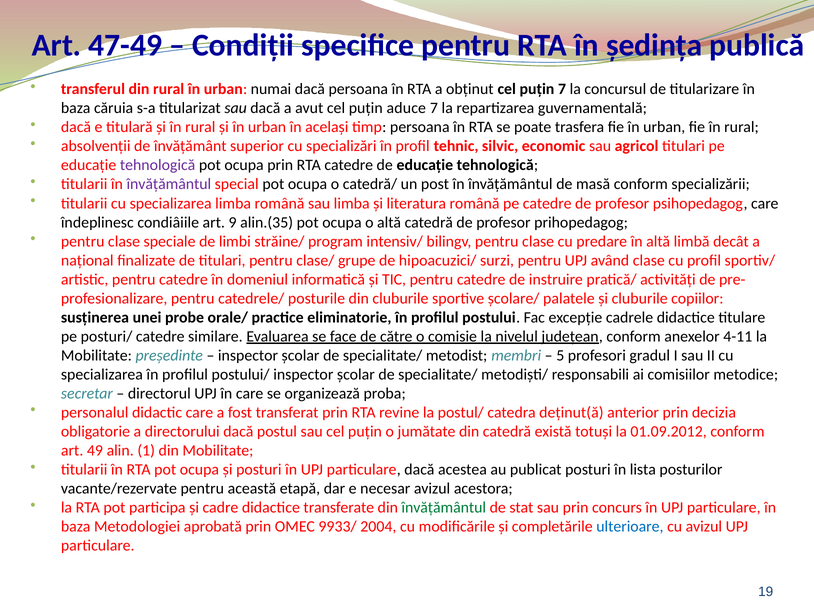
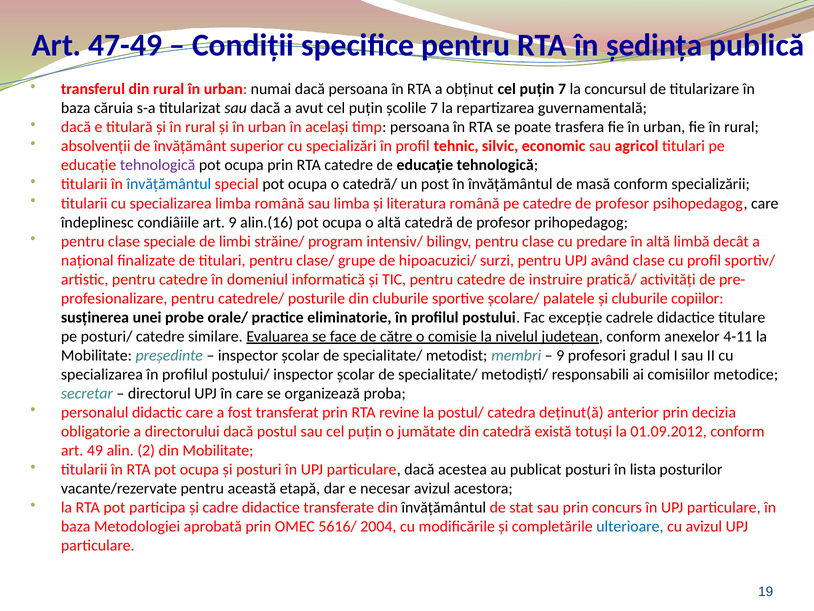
aduce: aduce -> şcolile (406, 108)
învăţământul colour: purple -> blue (169, 184)
alin.(35: alin.(35 -> alin.(16 (267, 222)
5: 5 -> 9 (560, 355)
1: 1 -> 2 (146, 450)
învăţământul colour: green -> black (444, 507)
9933/: 9933/ -> 5616/ (338, 526)
